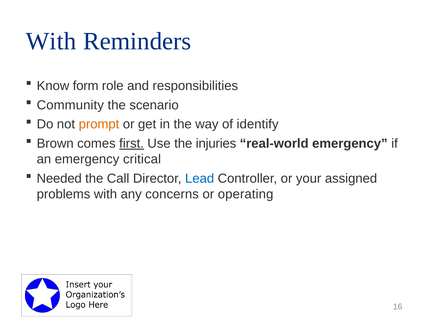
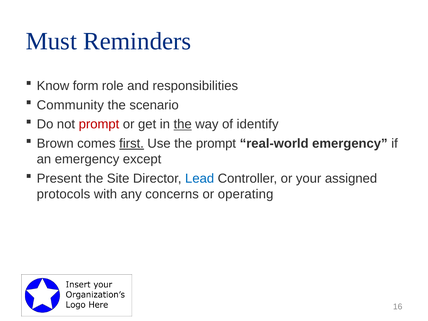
With: With -> Must (51, 41)
prompt colour: orange -> red (99, 124)
the underline: none -> present (183, 124)
the injuries: injuries -> prompt (216, 144)
critical: critical -> except (142, 159)
Needed: Needed -> Present (59, 179)
Call: Call -> Site (118, 179)
problems: problems -> protocols (63, 194)
